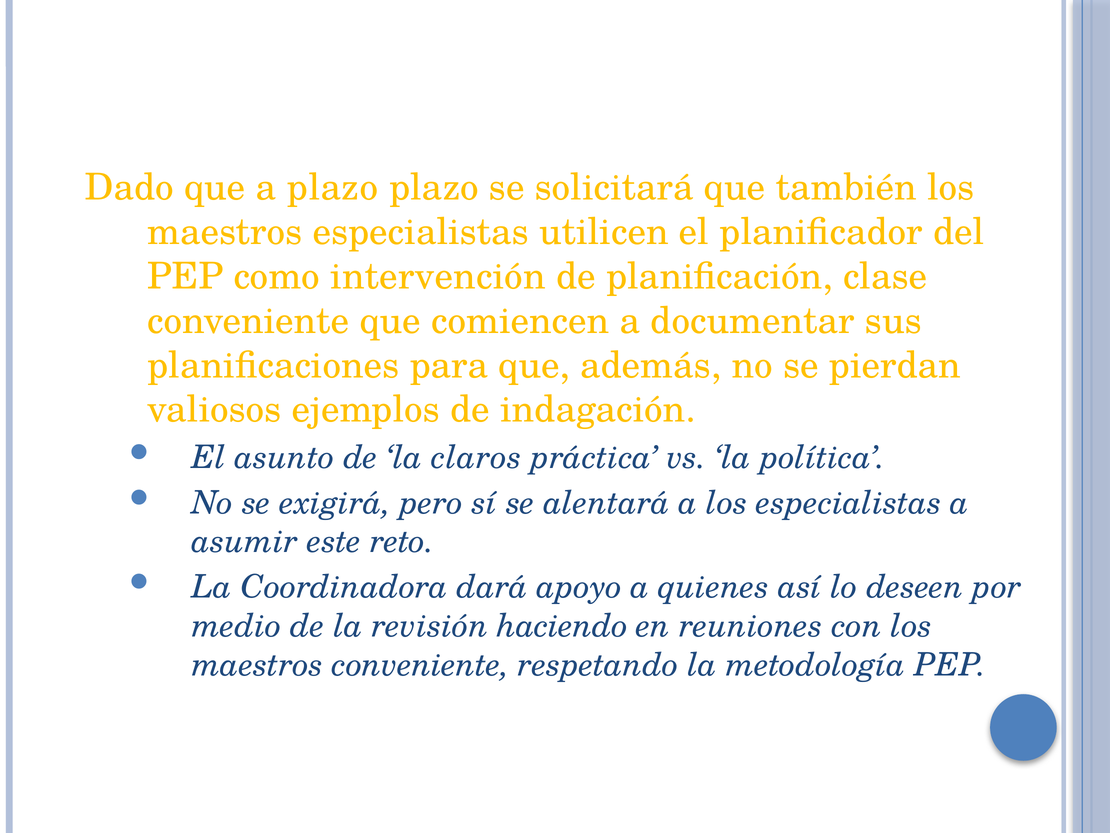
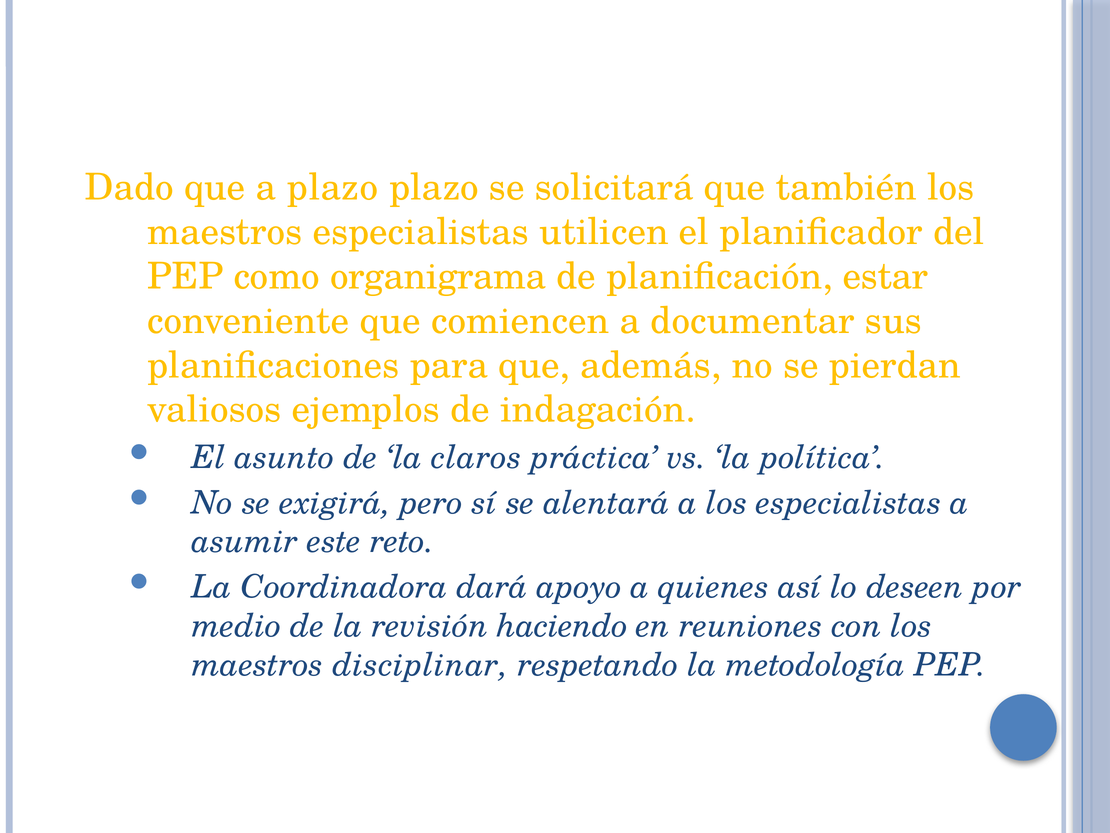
intervención: intervención -> organigrama (438, 276)
clase: clase -> estar (885, 276)
maestros conveniente: conveniente -> disciplinar (420, 664)
